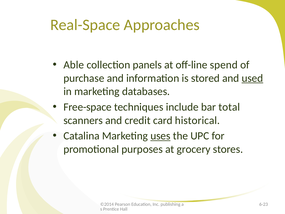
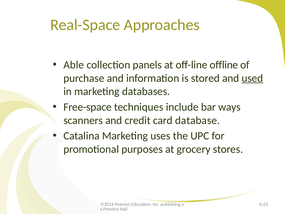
spend: spend -> offline (224, 65)
total: total -> ways (229, 107)
historical: historical -> database (197, 120)
uses underline: present -> none (160, 136)
